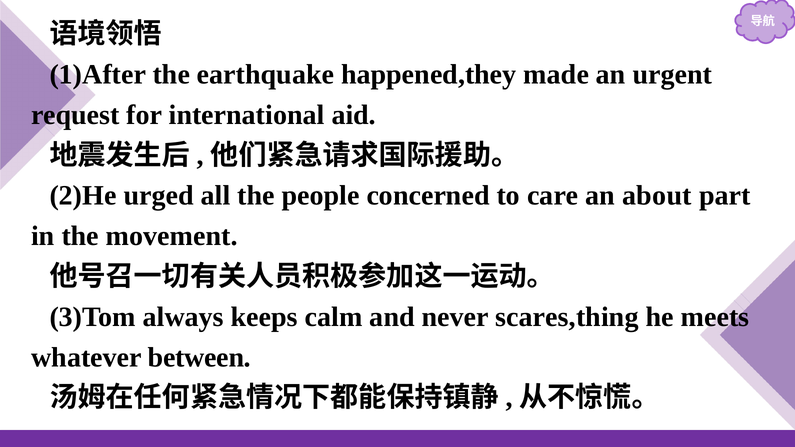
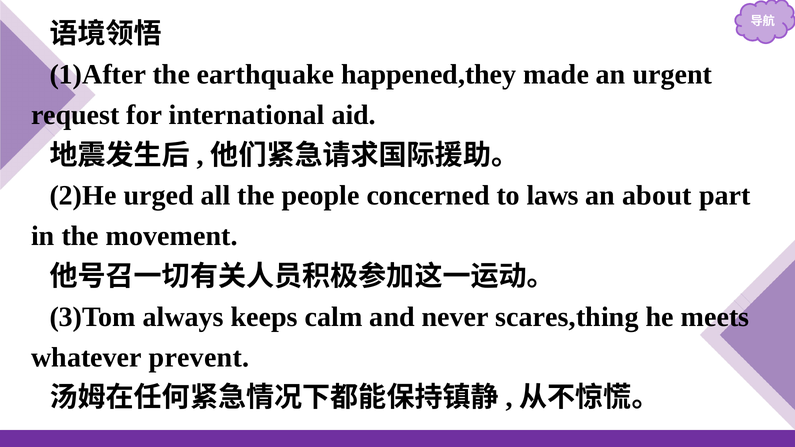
care: care -> laws (553, 196)
between: between -> prevent (199, 357)
